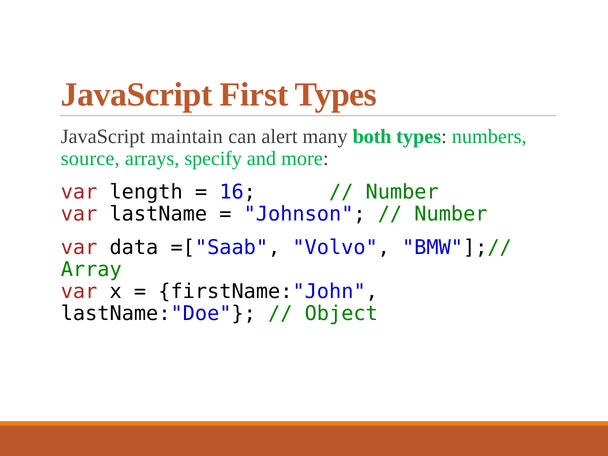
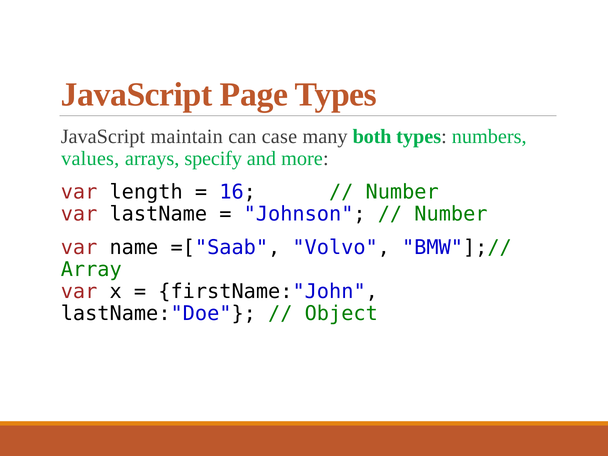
First: First -> Page (254, 94)
alert: alert -> case (279, 137)
source: source -> values (90, 158)
data: data -> name (134, 248)
